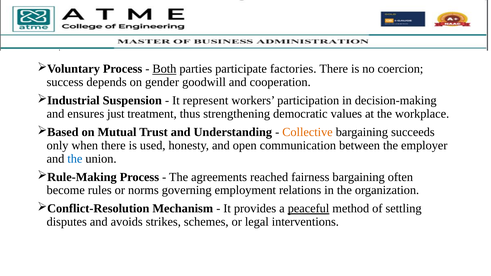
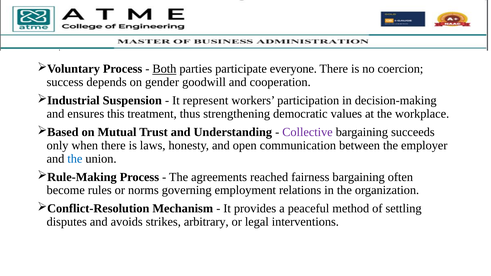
factories: factories -> everyone (293, 69)
just: just -> this (116, 114)
Collective colour: orange -> purple (307, 132)
used: used -> laws (153, 145)
peaceful underline: present -> none (309, 209)
schemes: schemes -> arbitrary (206, 222)
